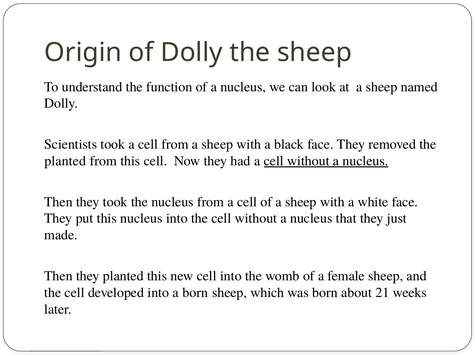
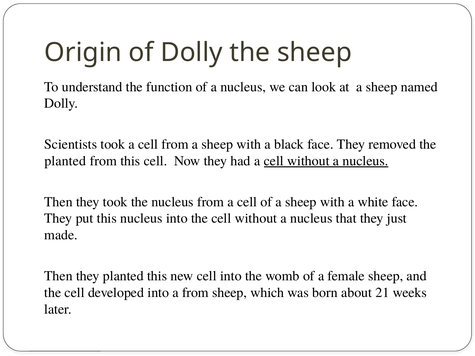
a born: born -> from (195, 293)
